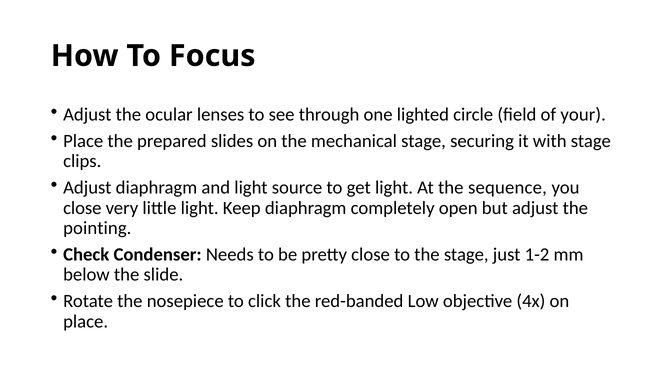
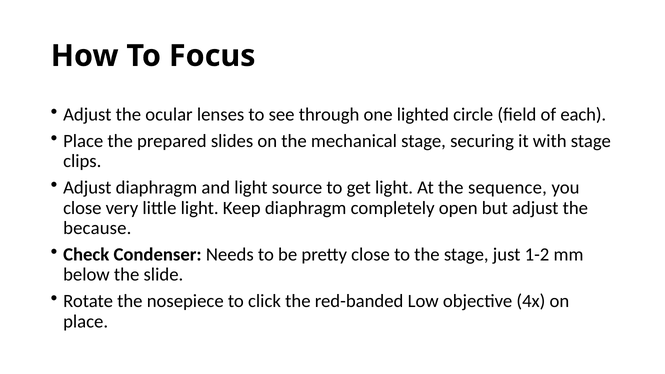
your: your -> each (583, 115)
pointing: pointing -> because (97, 228)
